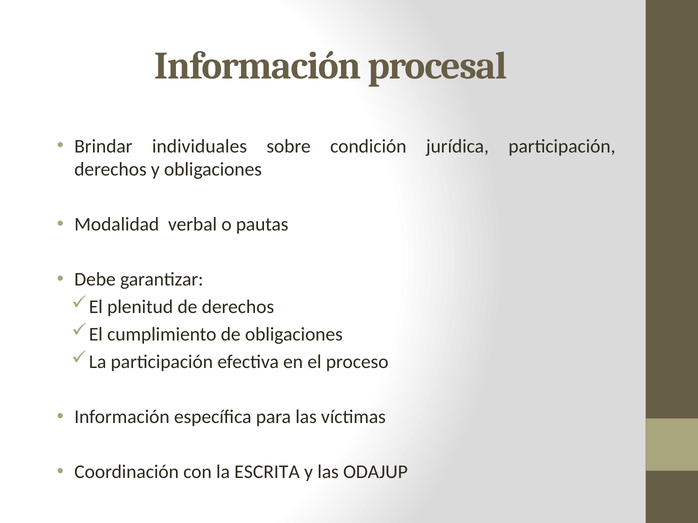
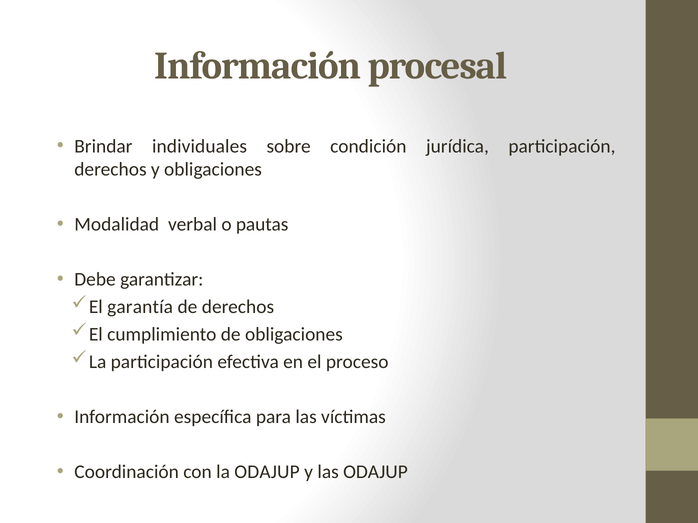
plenitud: plenitud -> garantía (140, 307)
la ESCRITA: ESCRITA -> ODAJUP (267, 473)
